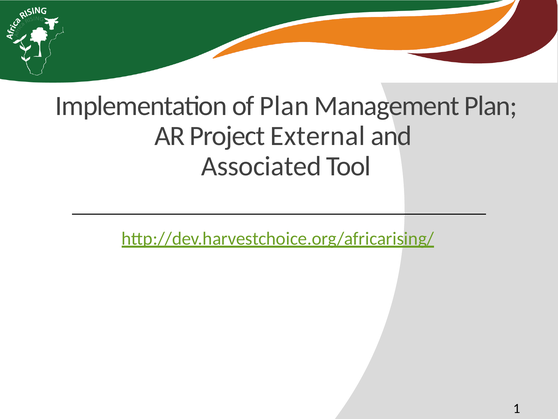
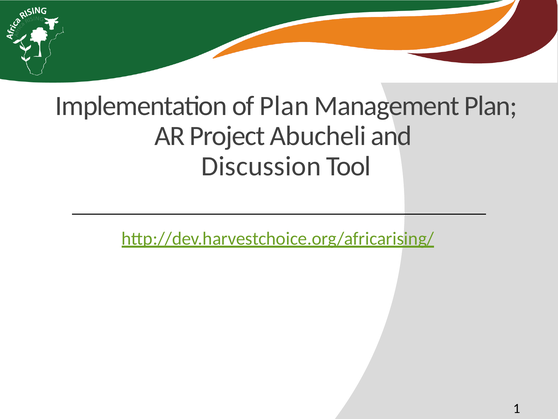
External: External -> Abucheli (318, 136)
Associated: Associated -> Discussion (261, 166)
